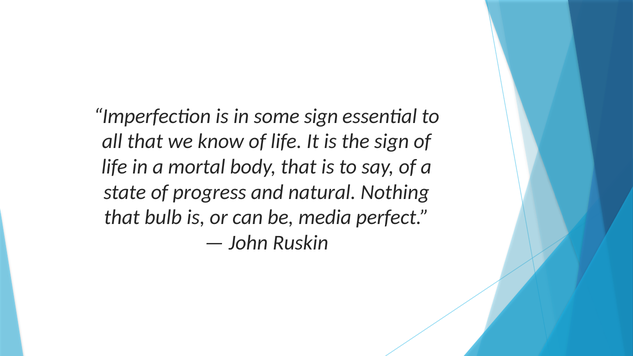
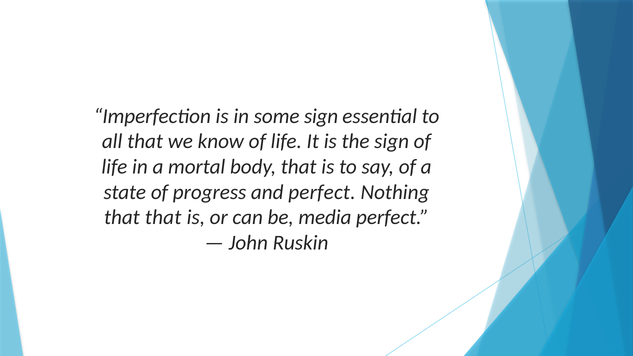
and natural: natural -> perfect (322, 192)
that bulb: bulb -> that (163, 217)
